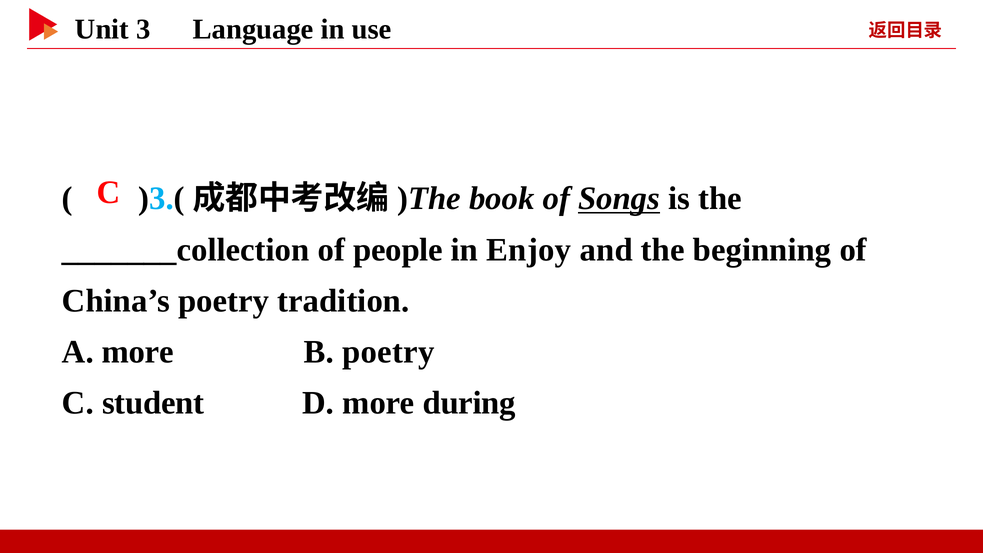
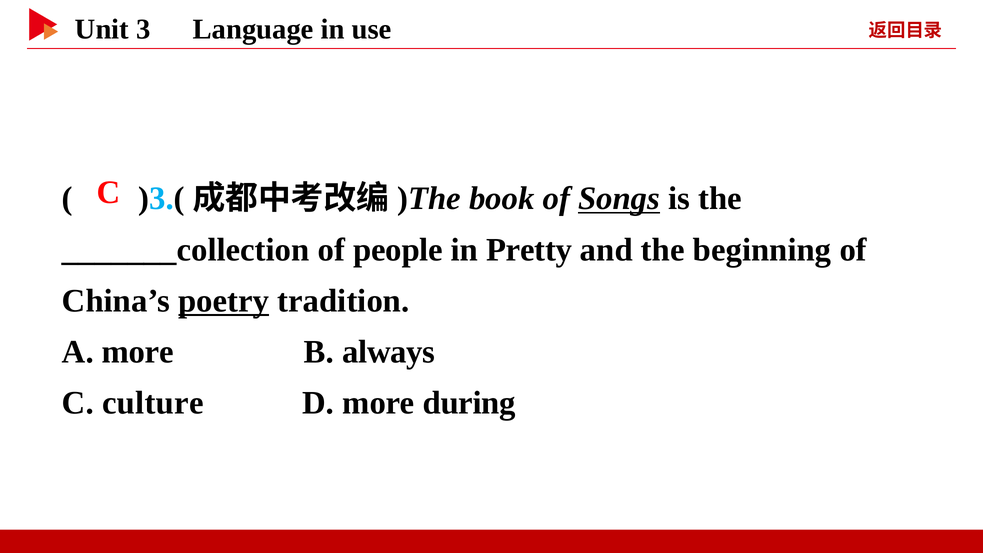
Enjoy: Enjoy -> Pretty (529, 250)
poetry underline: none -> present (224, 301)
B poetry: poetry -> always (389, 352)
student: student -> culture (153, 403)
